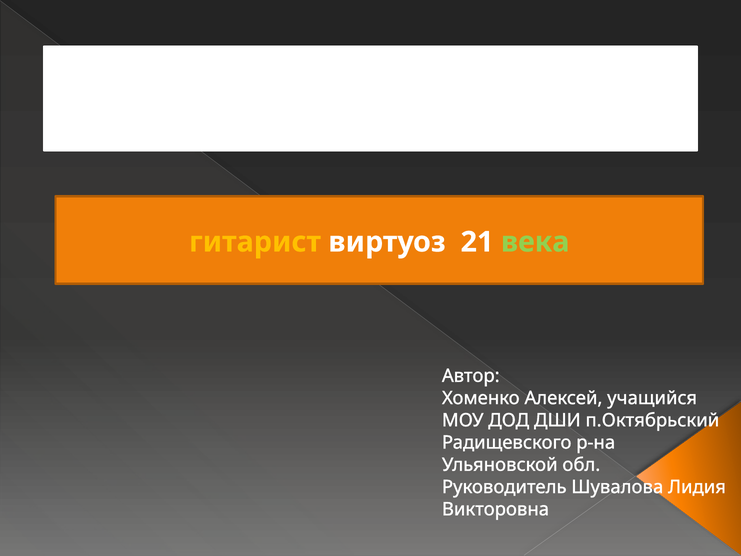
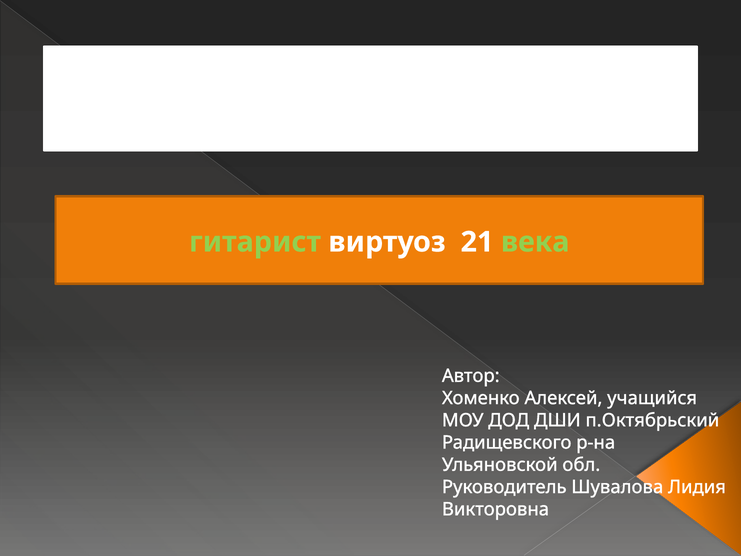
гитарист colour: yellow -> light green (255, 242)
